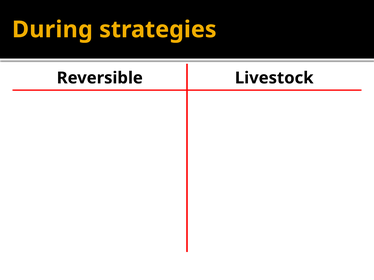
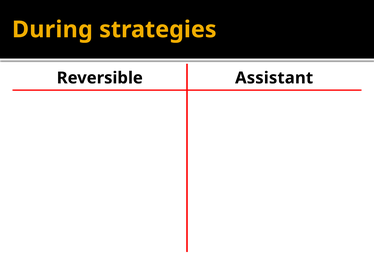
Livestock: Livestock -> Assistant (274, 78)
